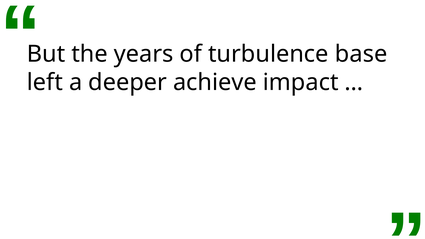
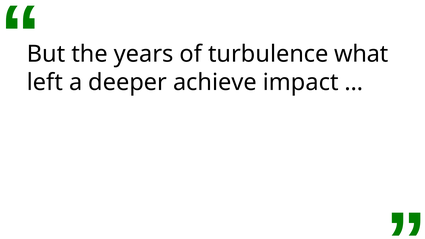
base: base -> what (361, 54)
